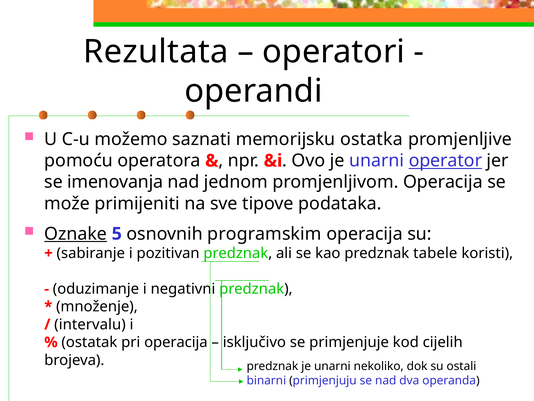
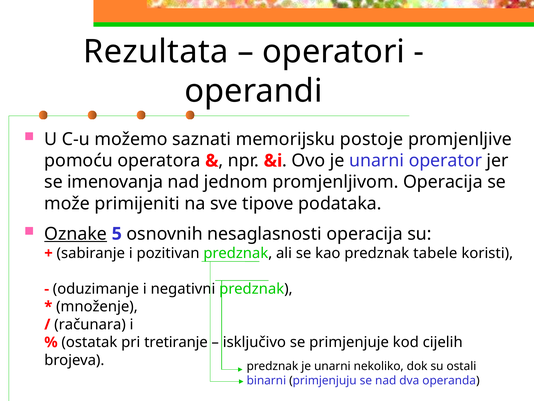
ostatka: ostatka -> postoje (372, 139)
operator underline: present -> none (445, 161)
programskim: programskim -> nesaglasnosti (265, 233)
intervalu: intervalu -> računara (90, 324)
pri operacija: operacija -> tretiranje (176, 342)
